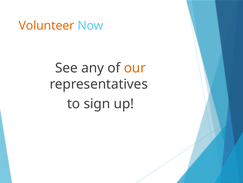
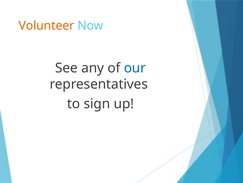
our colour: orange -> blue (135, 68)
